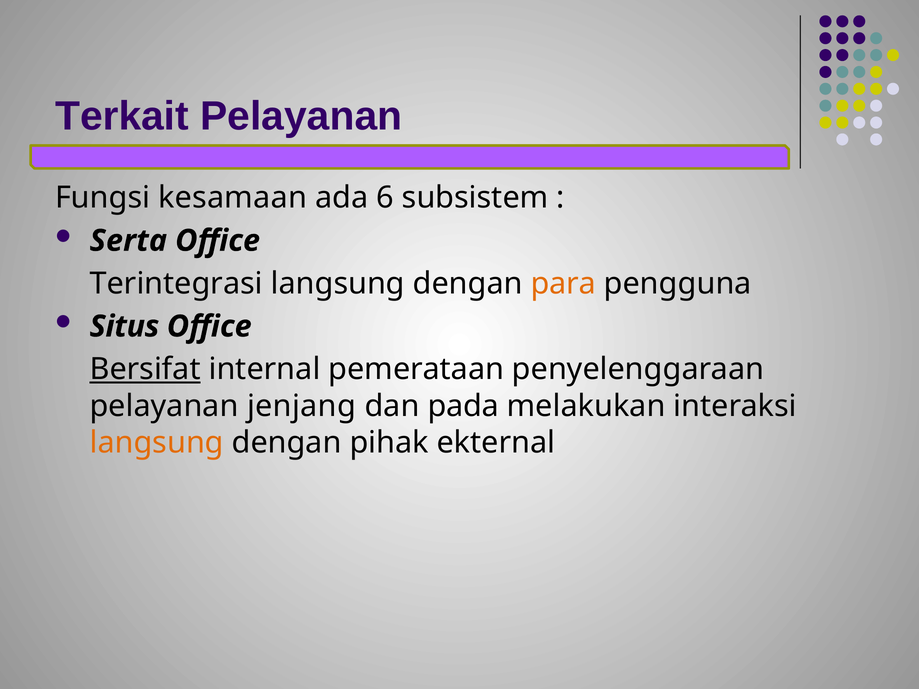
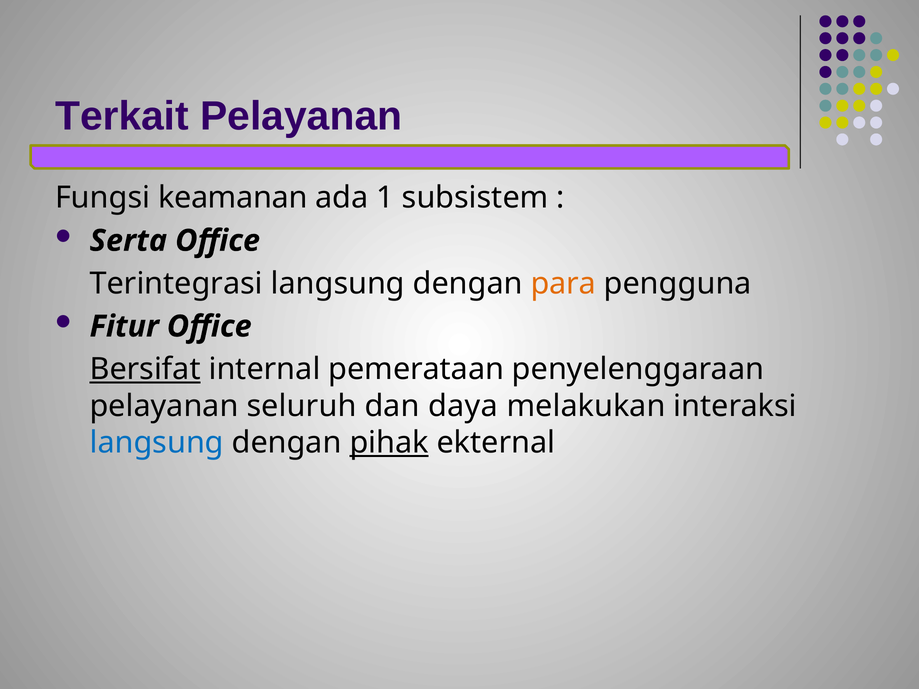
kesamaan: kesamaan -> keamanan (233, 198)
6: 6 -> 1 (385, 198)
Situs: Situs -> Fitur (124, 327)
jenjang: jenjang -> seluruh (302, 406)
pada: pada -> daya (463, 406)
langsung colour: orange -> blue (157, 443)
pihak underline: none -> present (389, 443)
